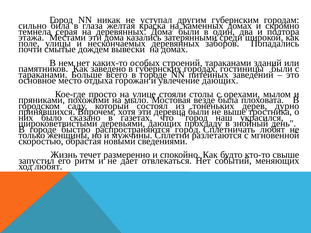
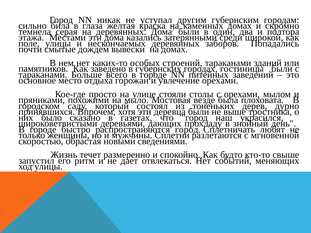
дающих: дающих -> орехами (220, 81)
любят: любят -> улицы (48, 167)
